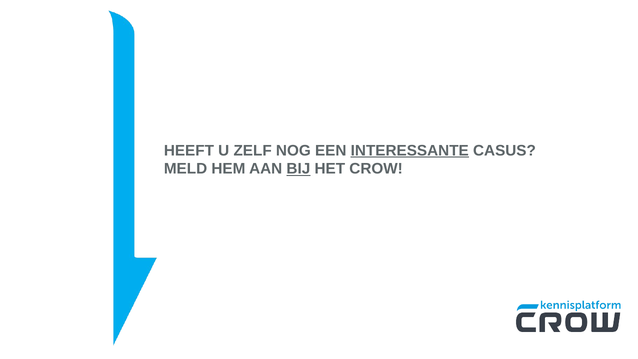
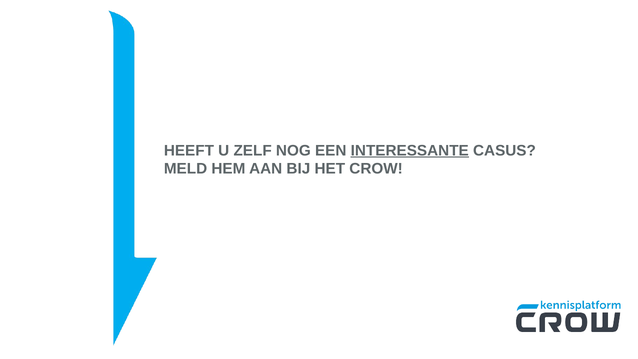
BIJ underline: present -> none (298, 169)
